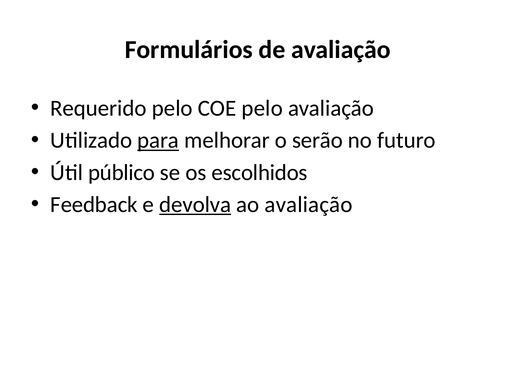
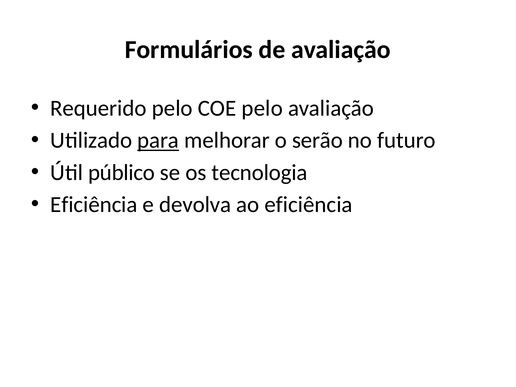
escolhidos: escolhidos -> tecnologia (260, 172)
Feedback: Feedback -> Eficiência (94, 205)
devolva underline: present -> none (195, 205)
ao avaliação: avaliação -> eficiência (309, 205)
